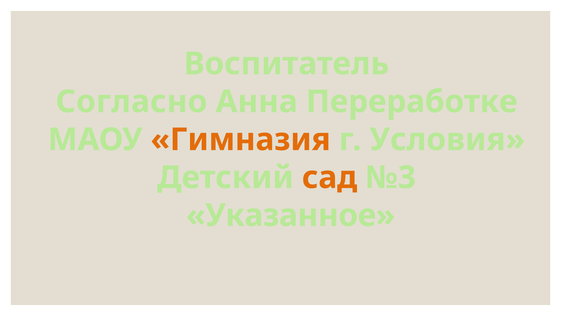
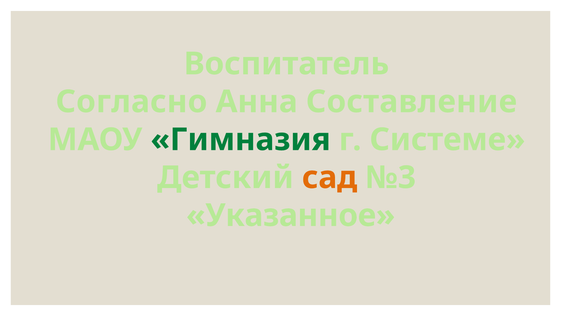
Переработке: Переработке -> Составление (411, 102)
Гимназия colour: orange -> green (241, 139)
Условия: Условия -> Системе (447, 139)
